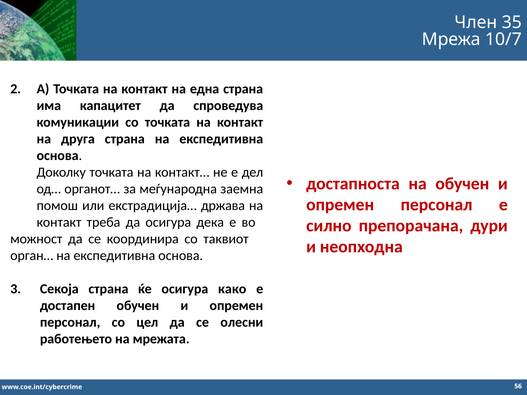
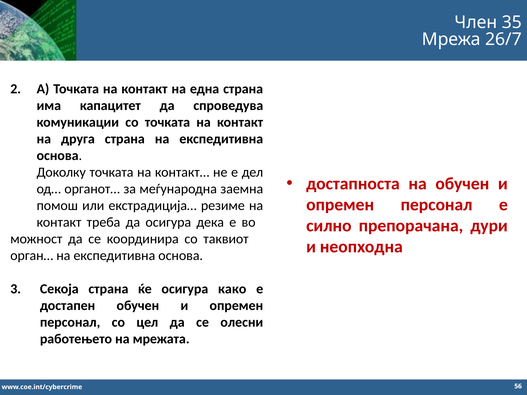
10/7: 10/7 -> 26/7 (504, 39)
држава: држава -> резиме (223, 206)
